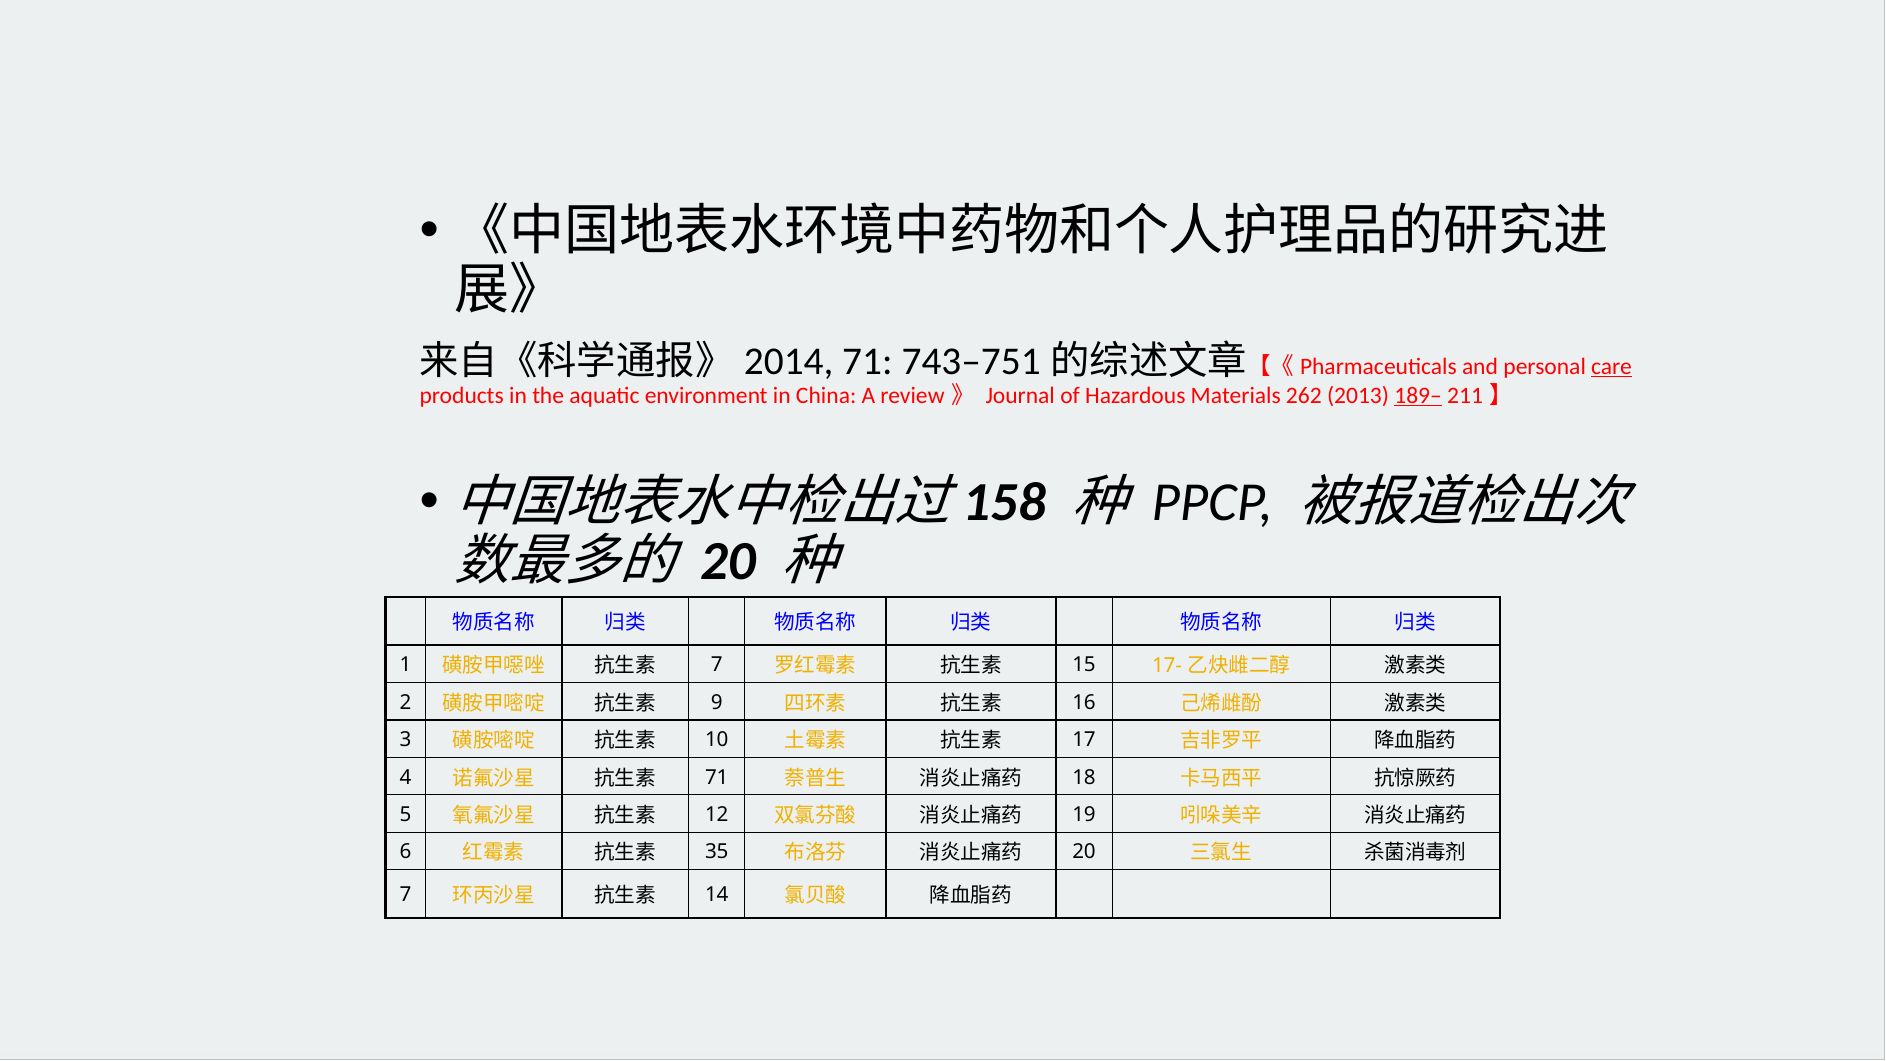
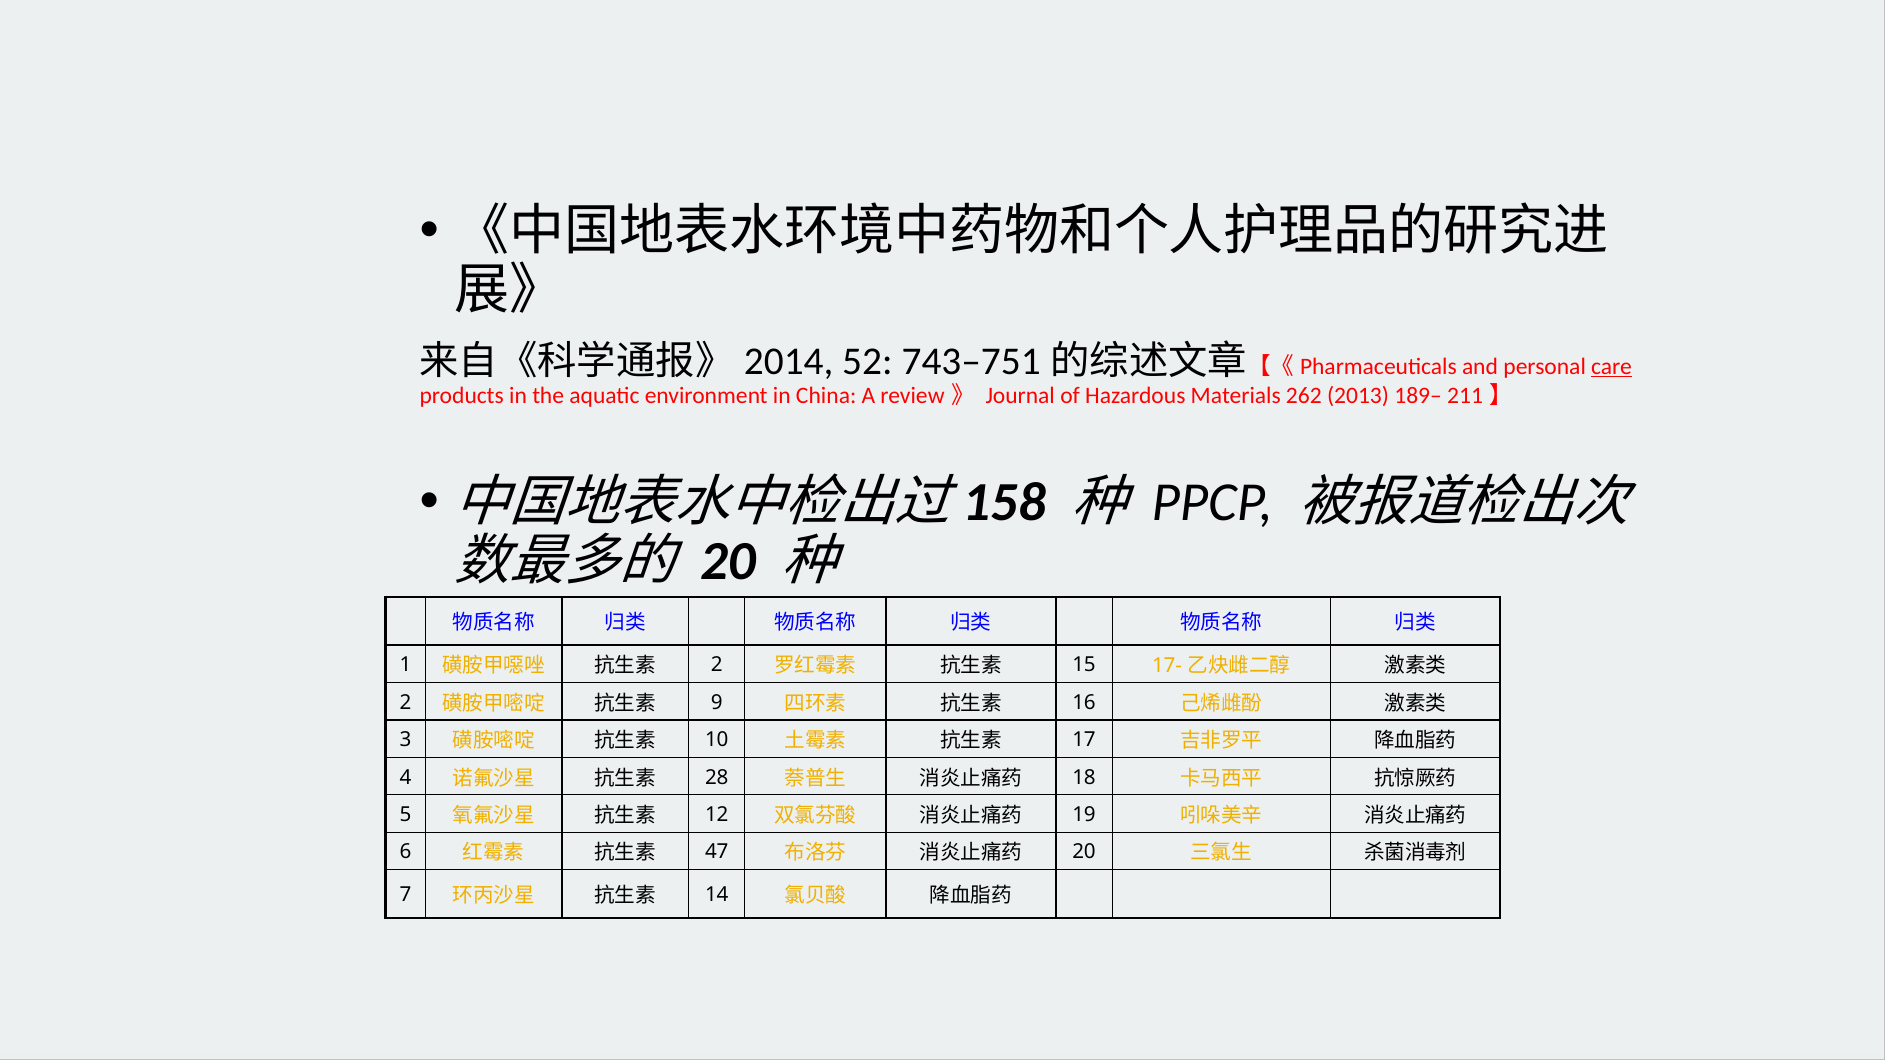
71: 71 -> 52 (867, 361)
189– underline: present -> none (1418, 395)
7: 7 -> 2 (717, 665)
71: 71 -> 28 (717, 777)
35: 35 -> 47 (717, 852)
